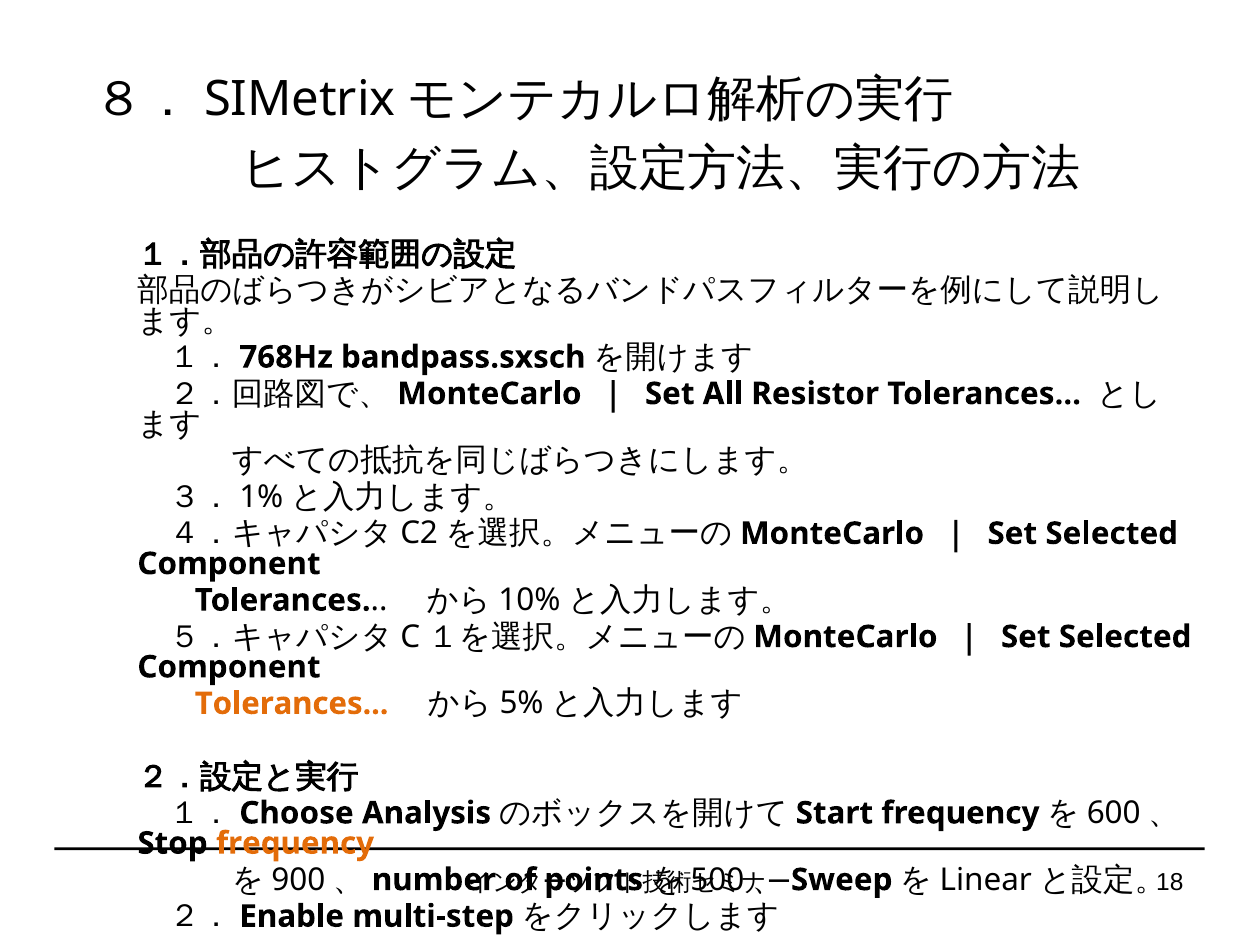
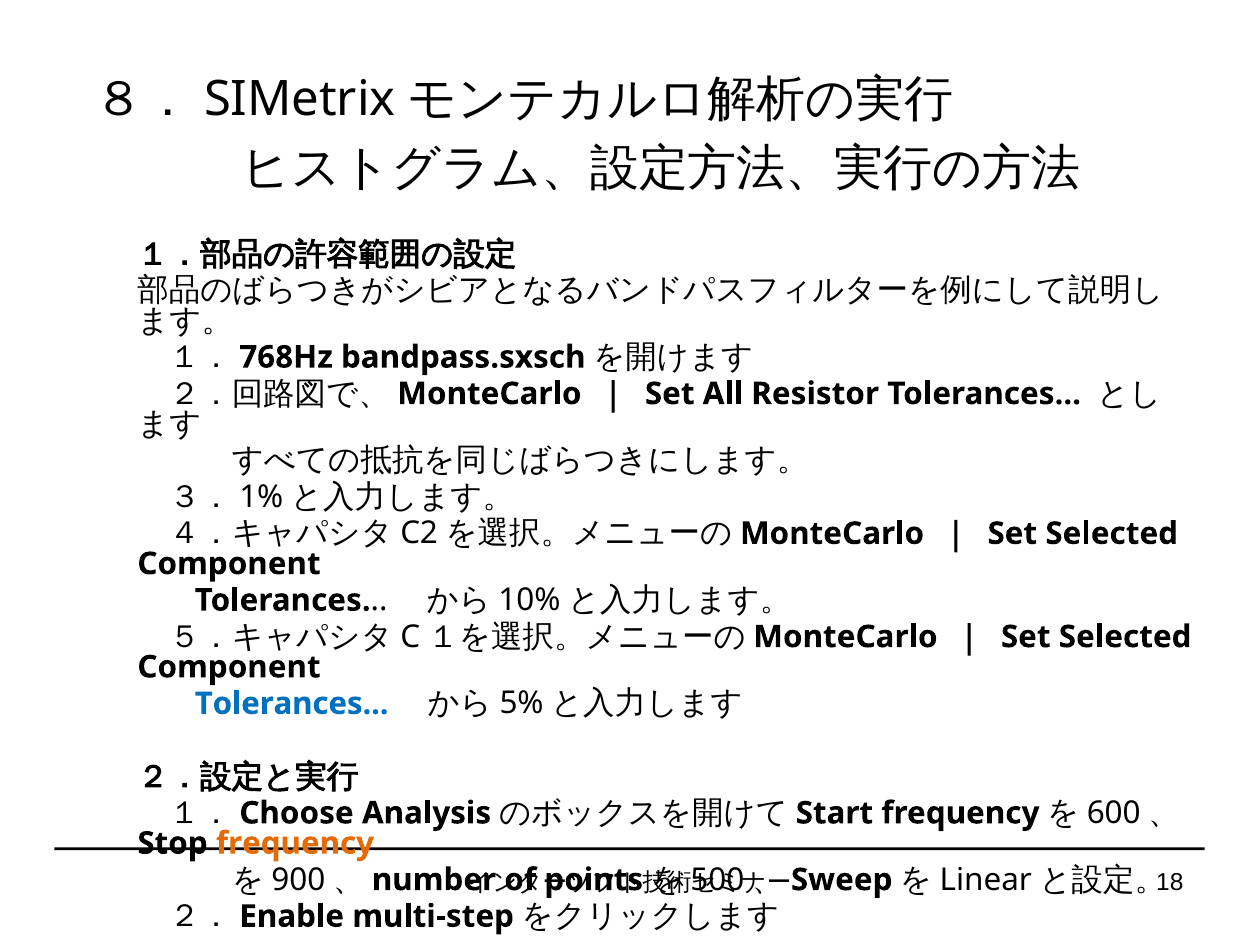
Tolerances colour: orange -> blue (292, 704)
